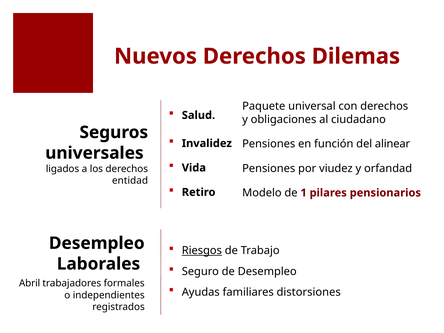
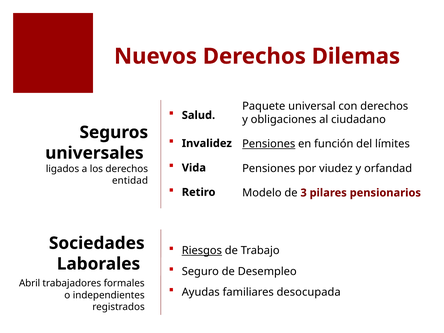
Pensiones underline: none -> present (269, 144)
alinear: alinear -> límites (392, 144)
1: 1 -> 3 (304, 193)
Desempleo: Desempleo -> Sociedades (97, 243)
distorsiones: distorsiones -> desocupada (309, 292)
